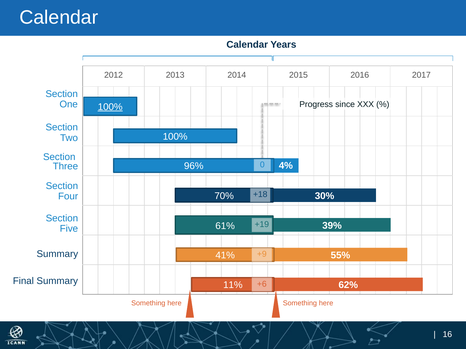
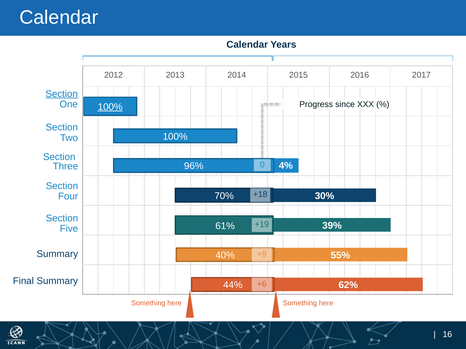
Section underline: none -> present (62, 94)
41%: 41% -> 40% (225, 256)
11%: 11% -> 44% (233, 286)
